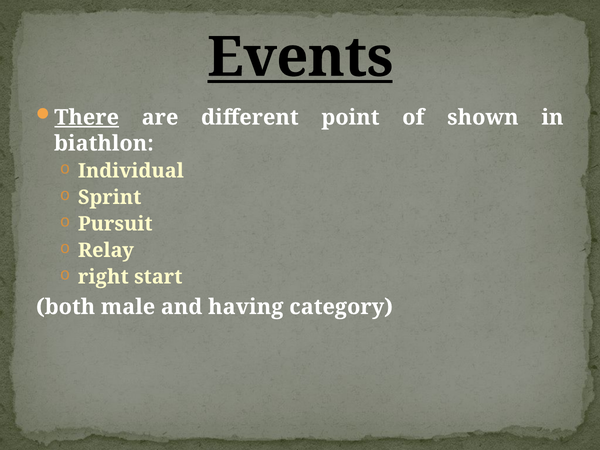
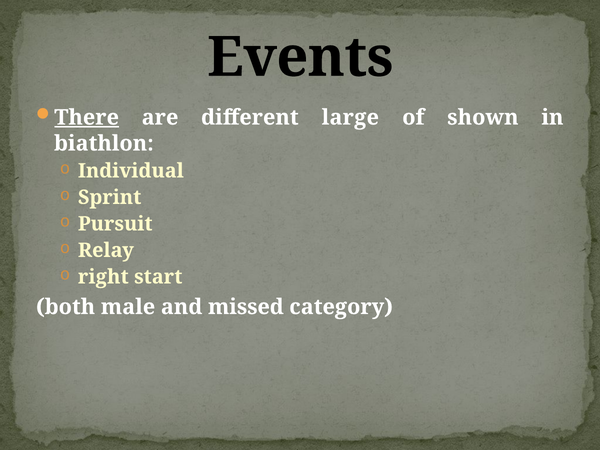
Events underline: present -> none (300, 57)
point: point -> large (350, 117)
having: having -> missed (246, 307)
